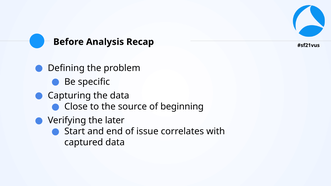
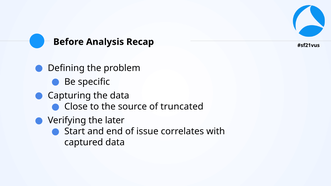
beginning: beginning -> truncated (182, 107)
